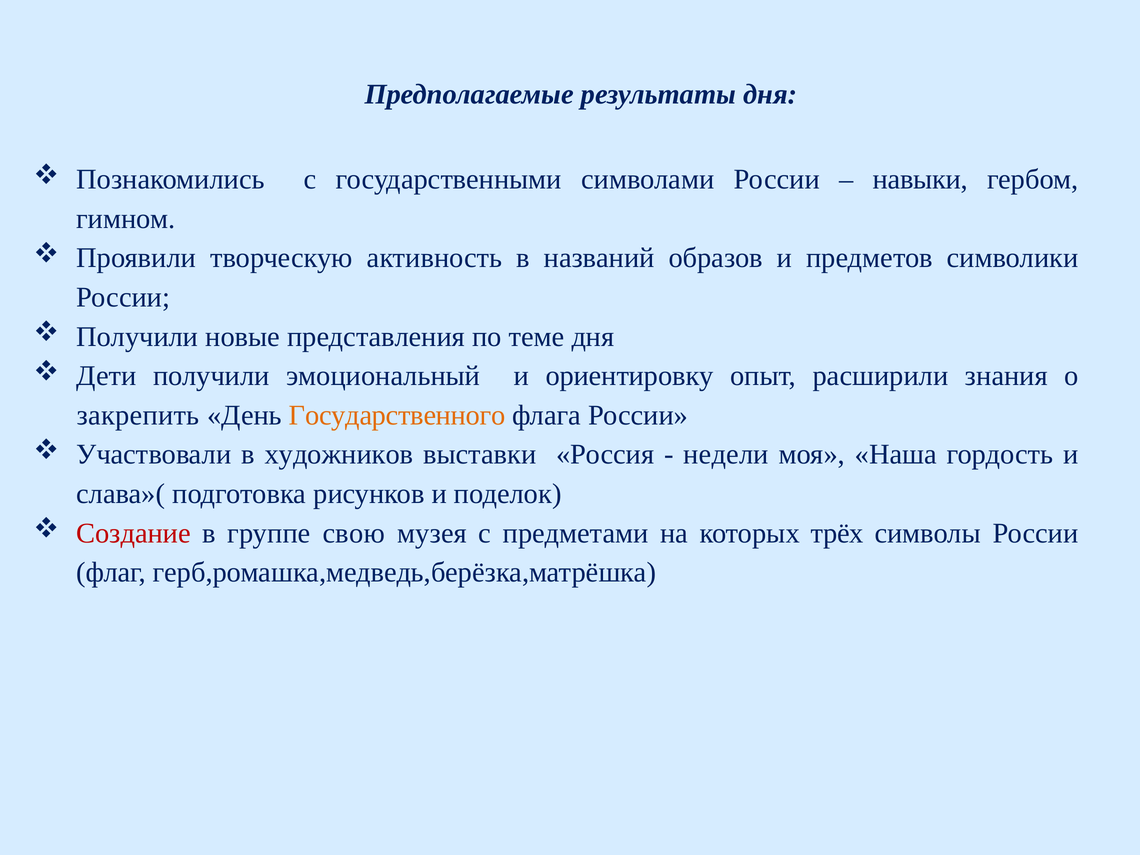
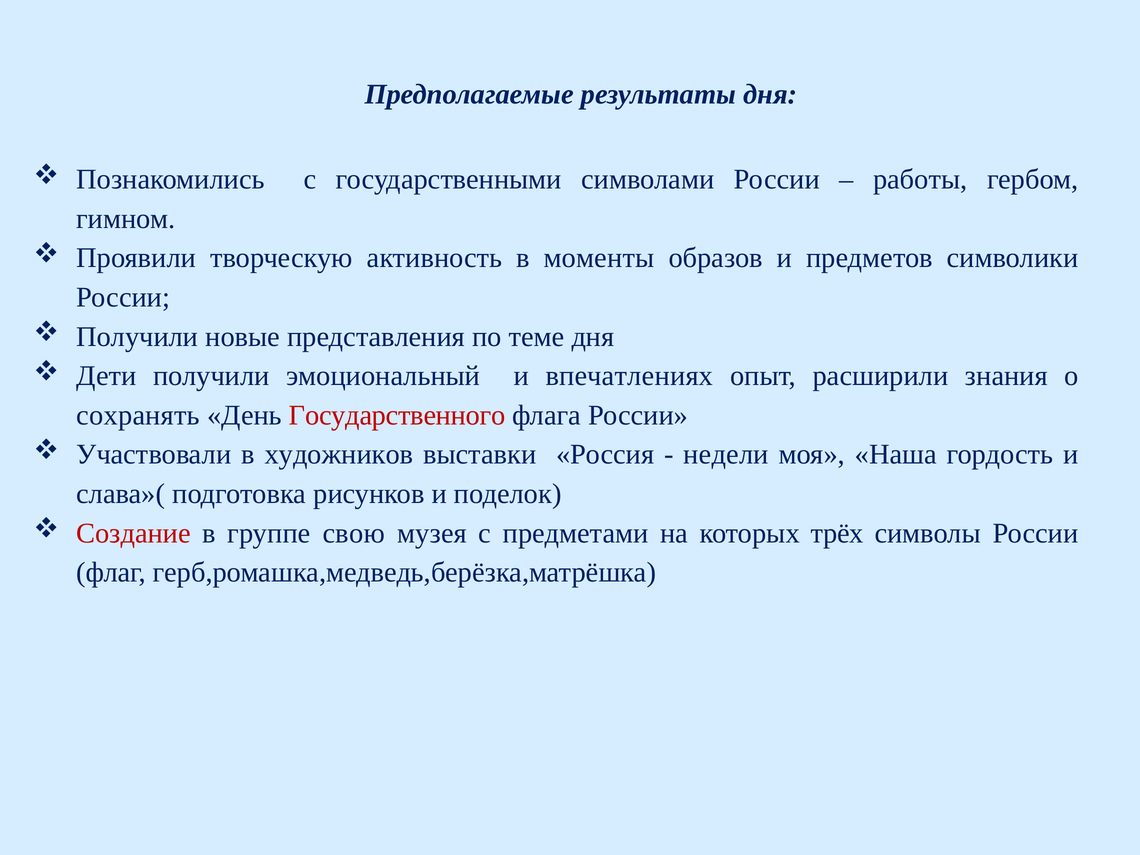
навыки: навыки -> работы (920, 179)
названий: названий -> моменты (599, 258)
ориентировку: ориентировку -> впечатлениях (629, 376)
закрепить: закрепить -> сохранять (138, 415)
Государственного colour: orange -> red (397, 415)
